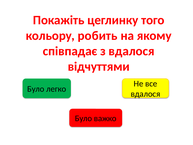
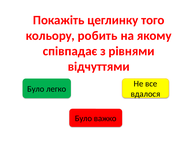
з вдалося: вдалося -> рівнями (132, 51)
